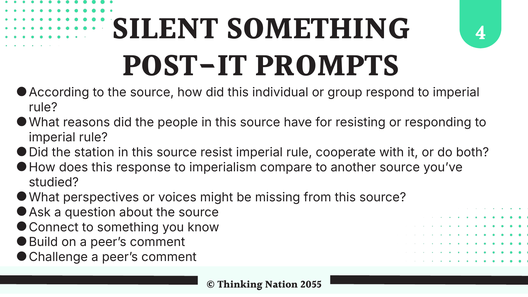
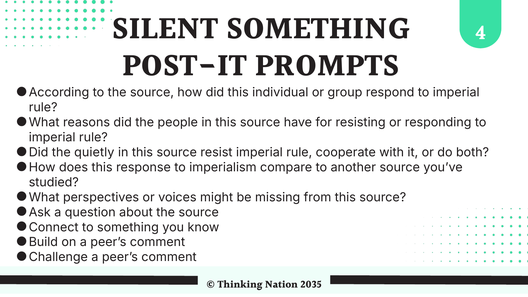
station: station -> quietly (94, 152)
2055: 2055 -> 2035 (311, 285)
